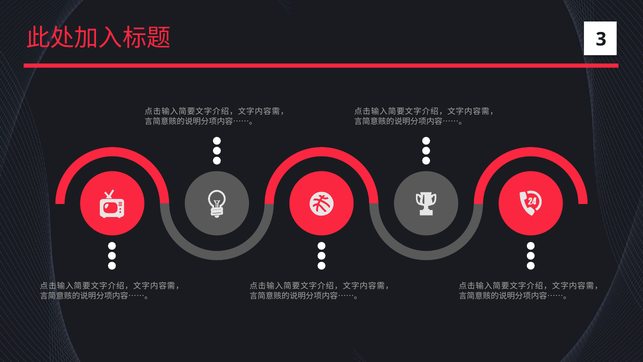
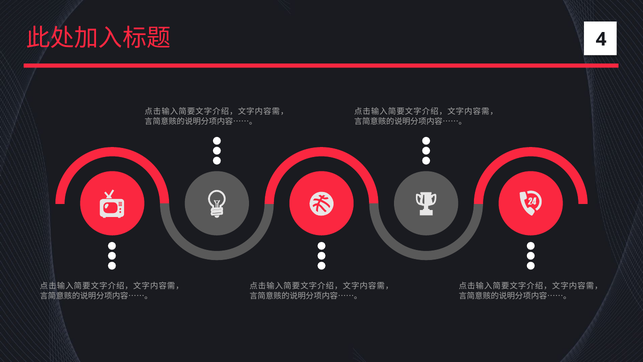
3: 3 -> 4 (601, 39)
